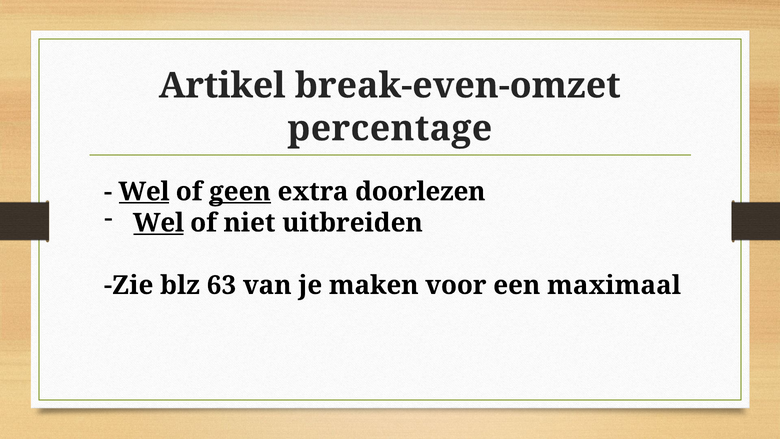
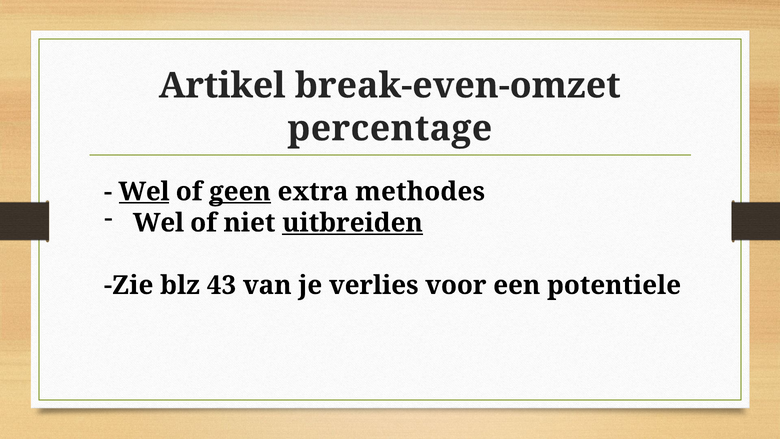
doorlezen: doorlezen -> methodes (420, 192)
Wel underline: present -> none (158, 223)
uitbreiden underline: none -> present (353, 223)
63: 63 -> 43 (221, 285)
maken: maken -> verlies (374, 285)
maximaal: maximaal -> potentiele (614, 285)
